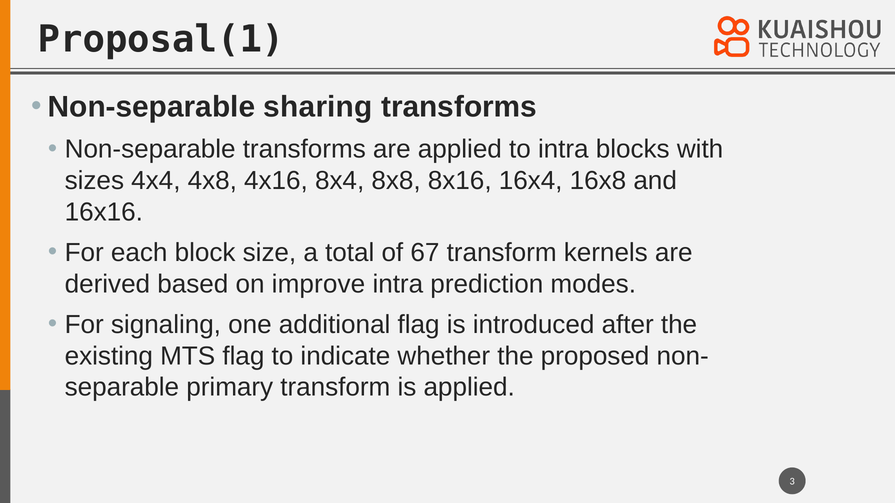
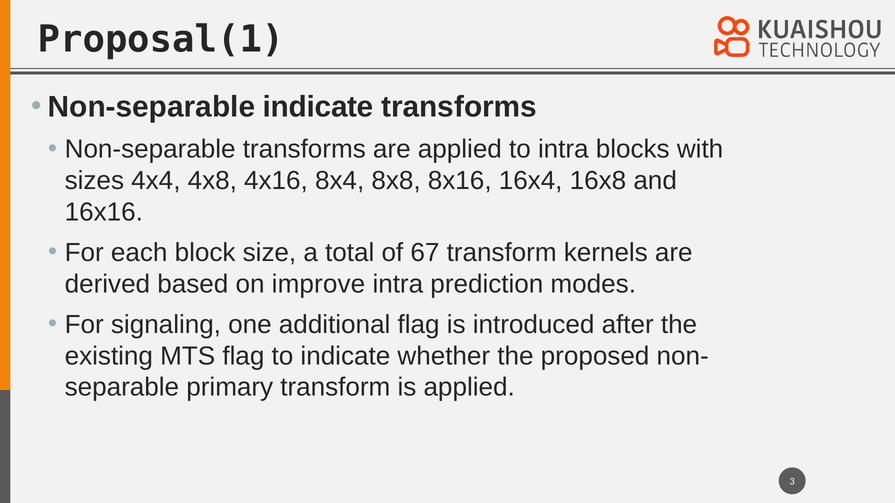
Non-separable sharing: sharing -> indicate (318, 107)
